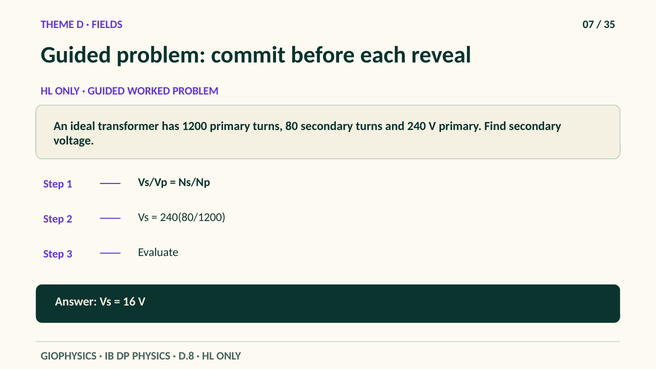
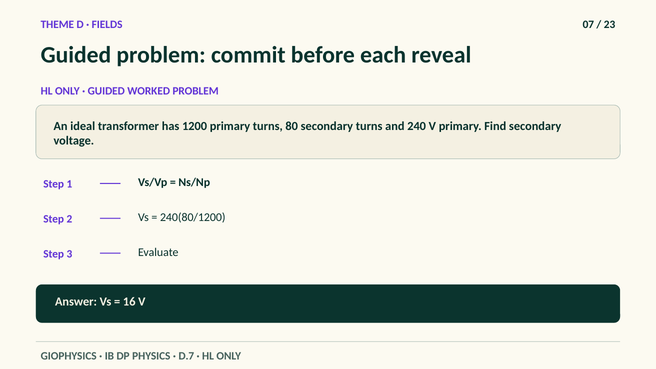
35: 35 -> 23 (610, 24)
D.8: D.8 -> D.7 (186, 356)
